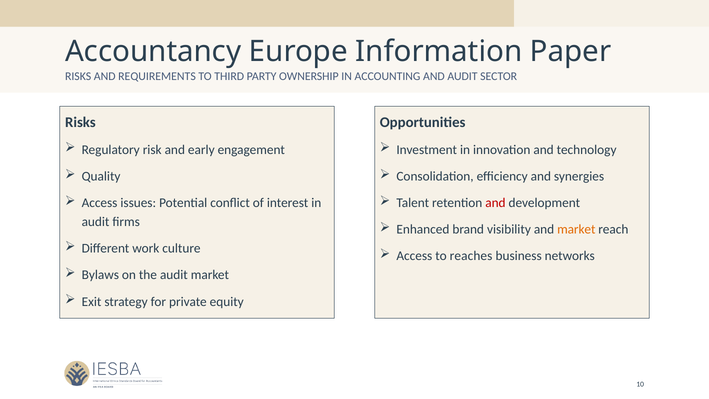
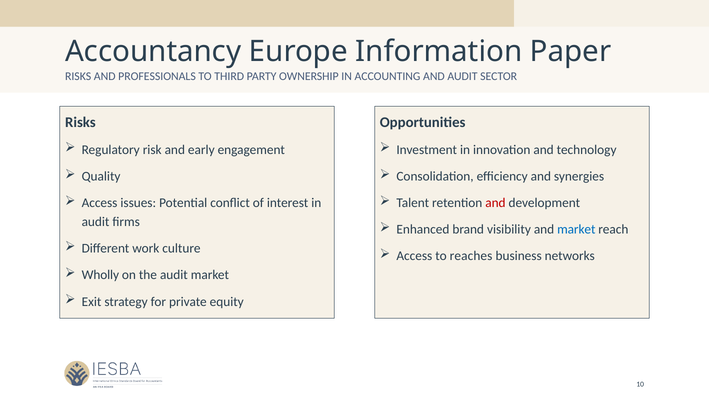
REQUIREMENTS: REQUIREMENTS -> PROFESSIONALS (157, 77)
market colour: orange -> blue (576, 229)
Bylaws: Bylaws -> Wholly (100, 275)
